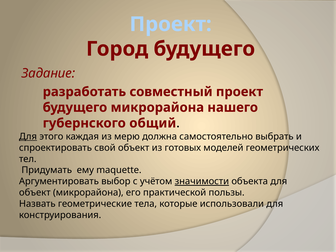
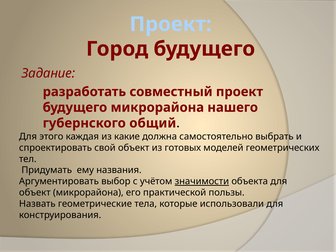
Для underline: present -> none (28, 137)
мерю: мерю -> какие (127, 137)
maquette: maquette -> названия (119, 170)
